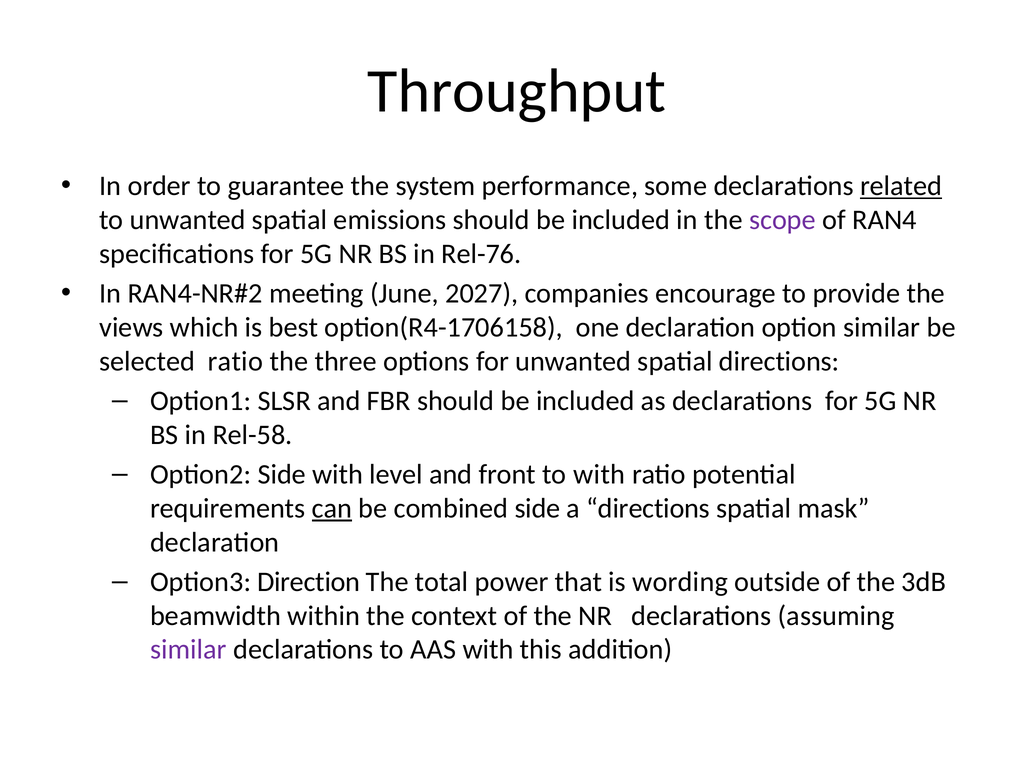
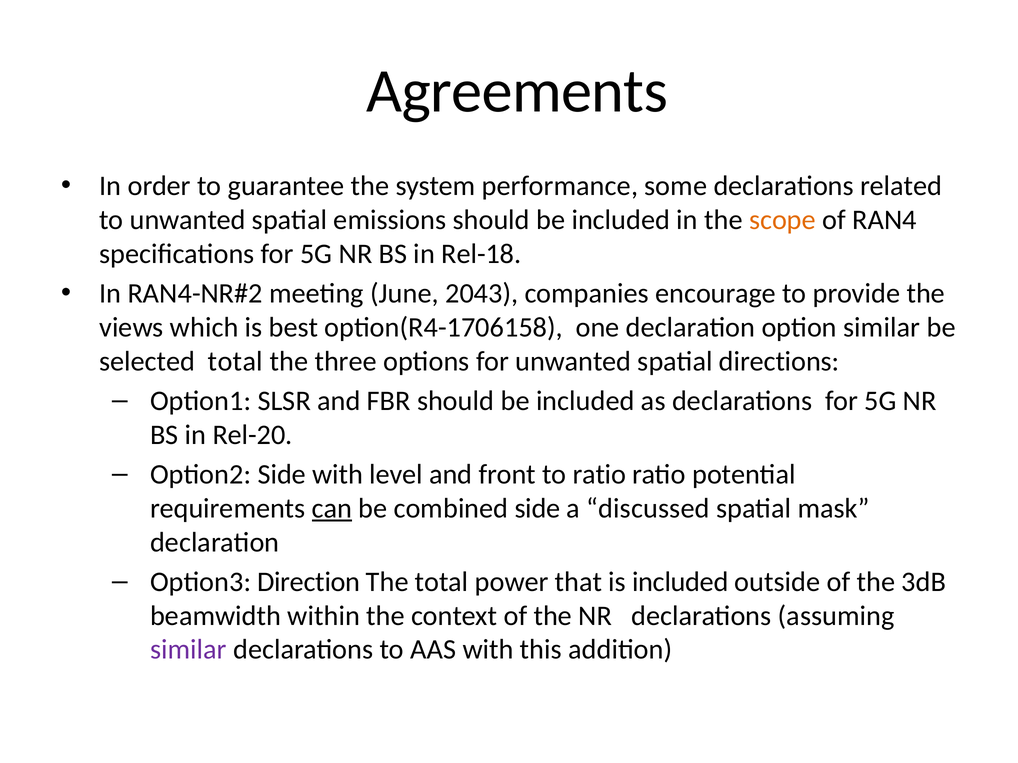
Throughput: Throughput -> Agreements (517, 91)
related underline: present -> none (901, 186)
scope colour: purple -> orange (782, 220)
Rel-76: Rel-76 -> Rel-18 (481, 254)
2027: 2027 -> 2043 (482, 294)
selected ratio: ratio -> total (235, 362)
Rel-58: Rel-58 -> Rel-20 (253, 435)
to with: with -> ratio (599, 475)
a directions: directions -> discussed (648, 509)
is wording: wording -> included (680, 582)
